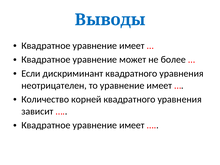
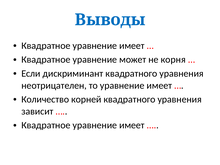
более: более -> корня (173, 60)
